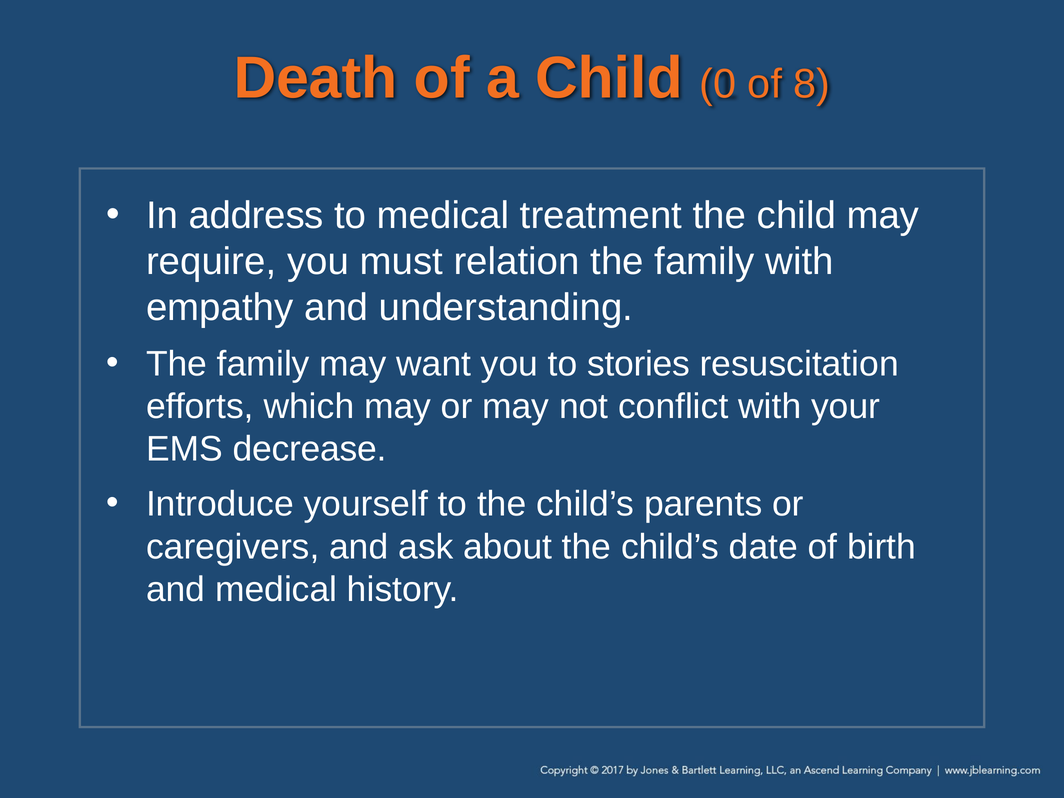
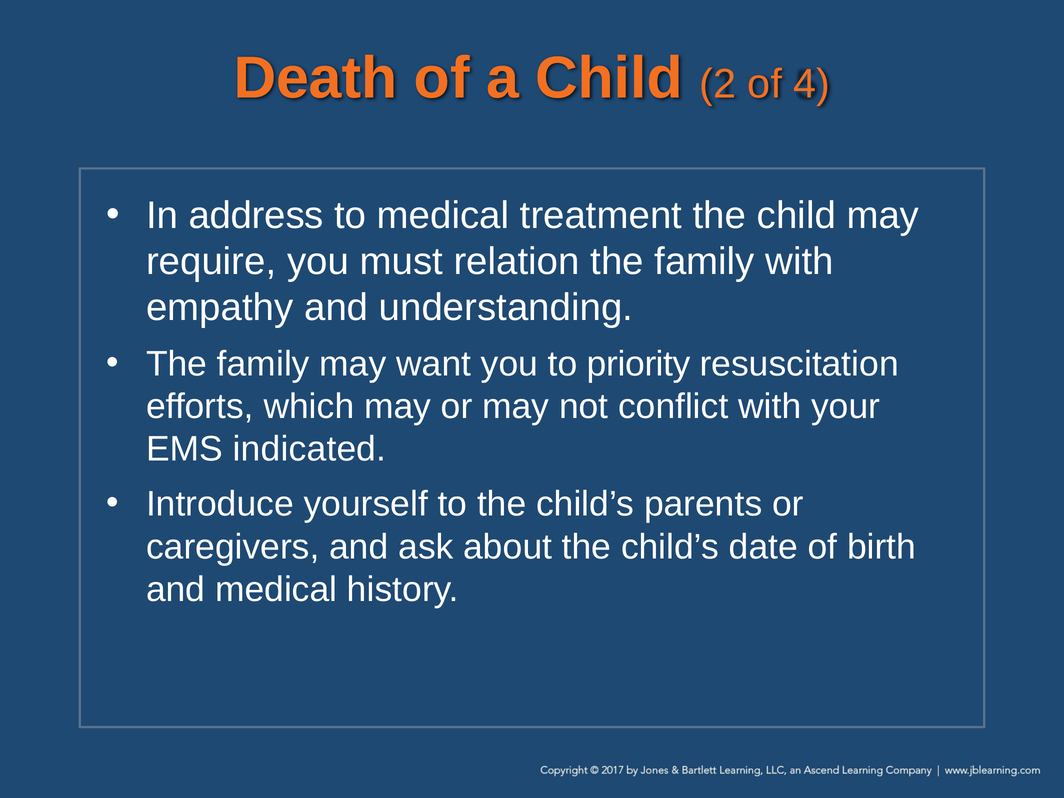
0: 0 -> 2 (718, 84)
8: 8 -> 4 (812, 84)
stories: stories -> priority (639, 364)
decrease: decrease -> indicated (309, 449)
